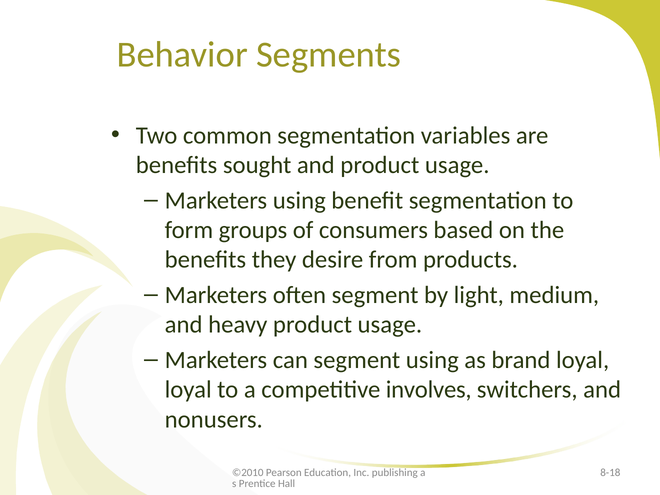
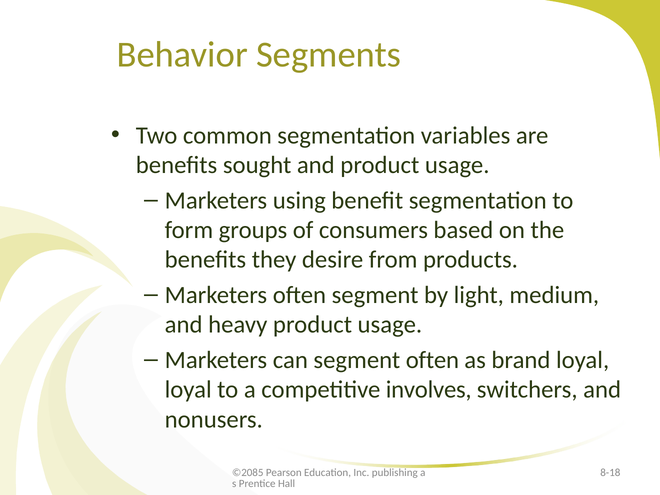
segment using: using -> often (432, 360)
©2010: ©2010 -> ©2085 (248, 473)
